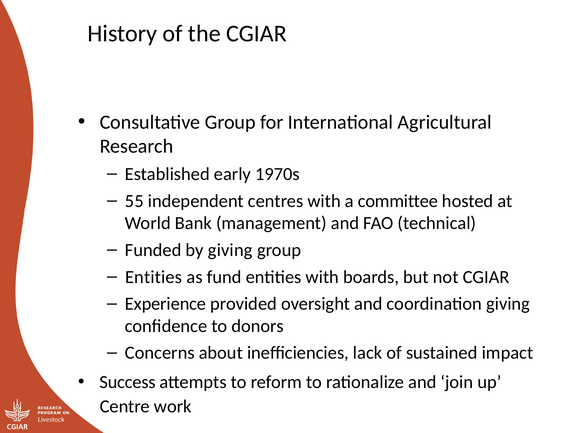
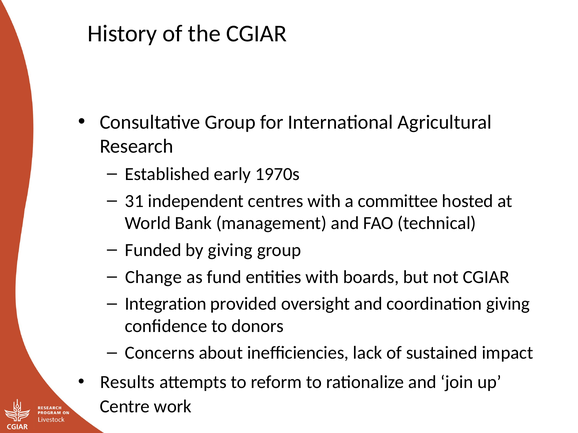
55: 55 -> 31 (134, 201)
Entities: Entities -> Change (154, 277)
Experience: Experience -> Integration (166, 304)
Success: Success -> Results (127, 382)
